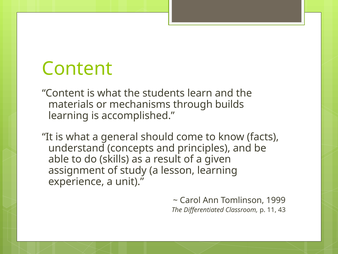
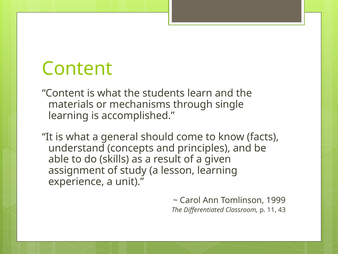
builds: builds -> single (230, 104)
